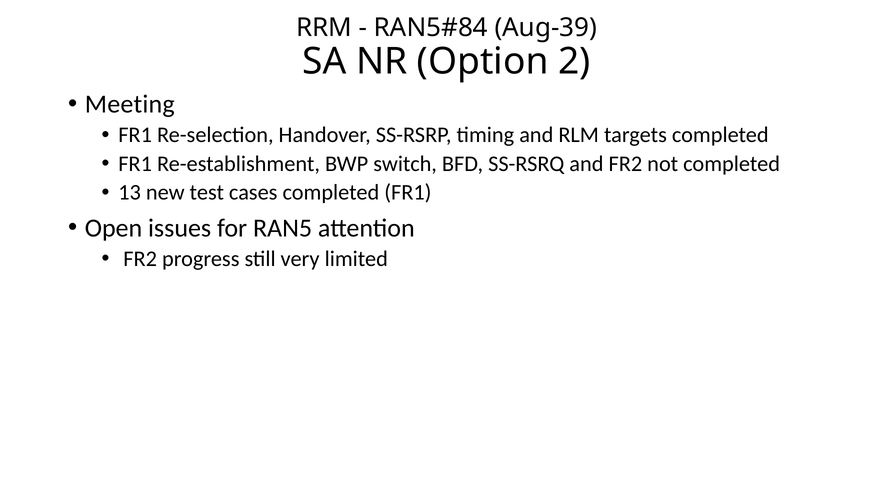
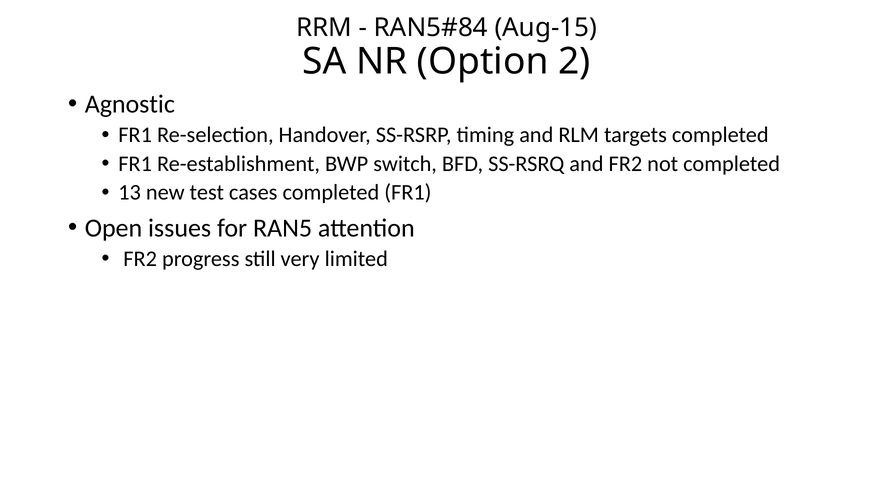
Aug-39: Aug-39 -> Aug-15 (546, 28)
Meeting: Meeting -> Agnostic (130, 104)
